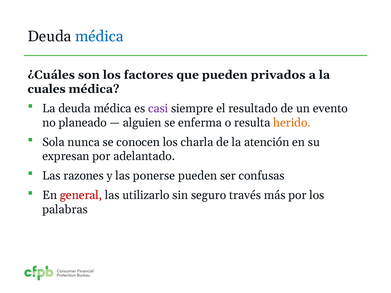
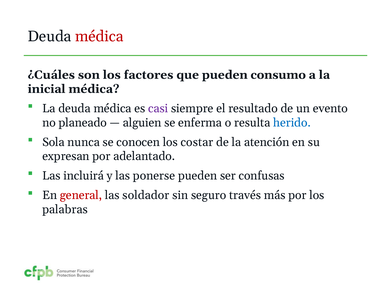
médica colour: blue -> red (99, 36)
privados: privados -> consumo (278, 75)
cuales: cuales -> inicial (47, 89)
herido colour: orange -> blue (292, 123)
charla: charla -> costar (197, 142)
razones: razones -> incluirá (84, 176)
utilizarlo: utilizarlo -> soldador (146, 195)
